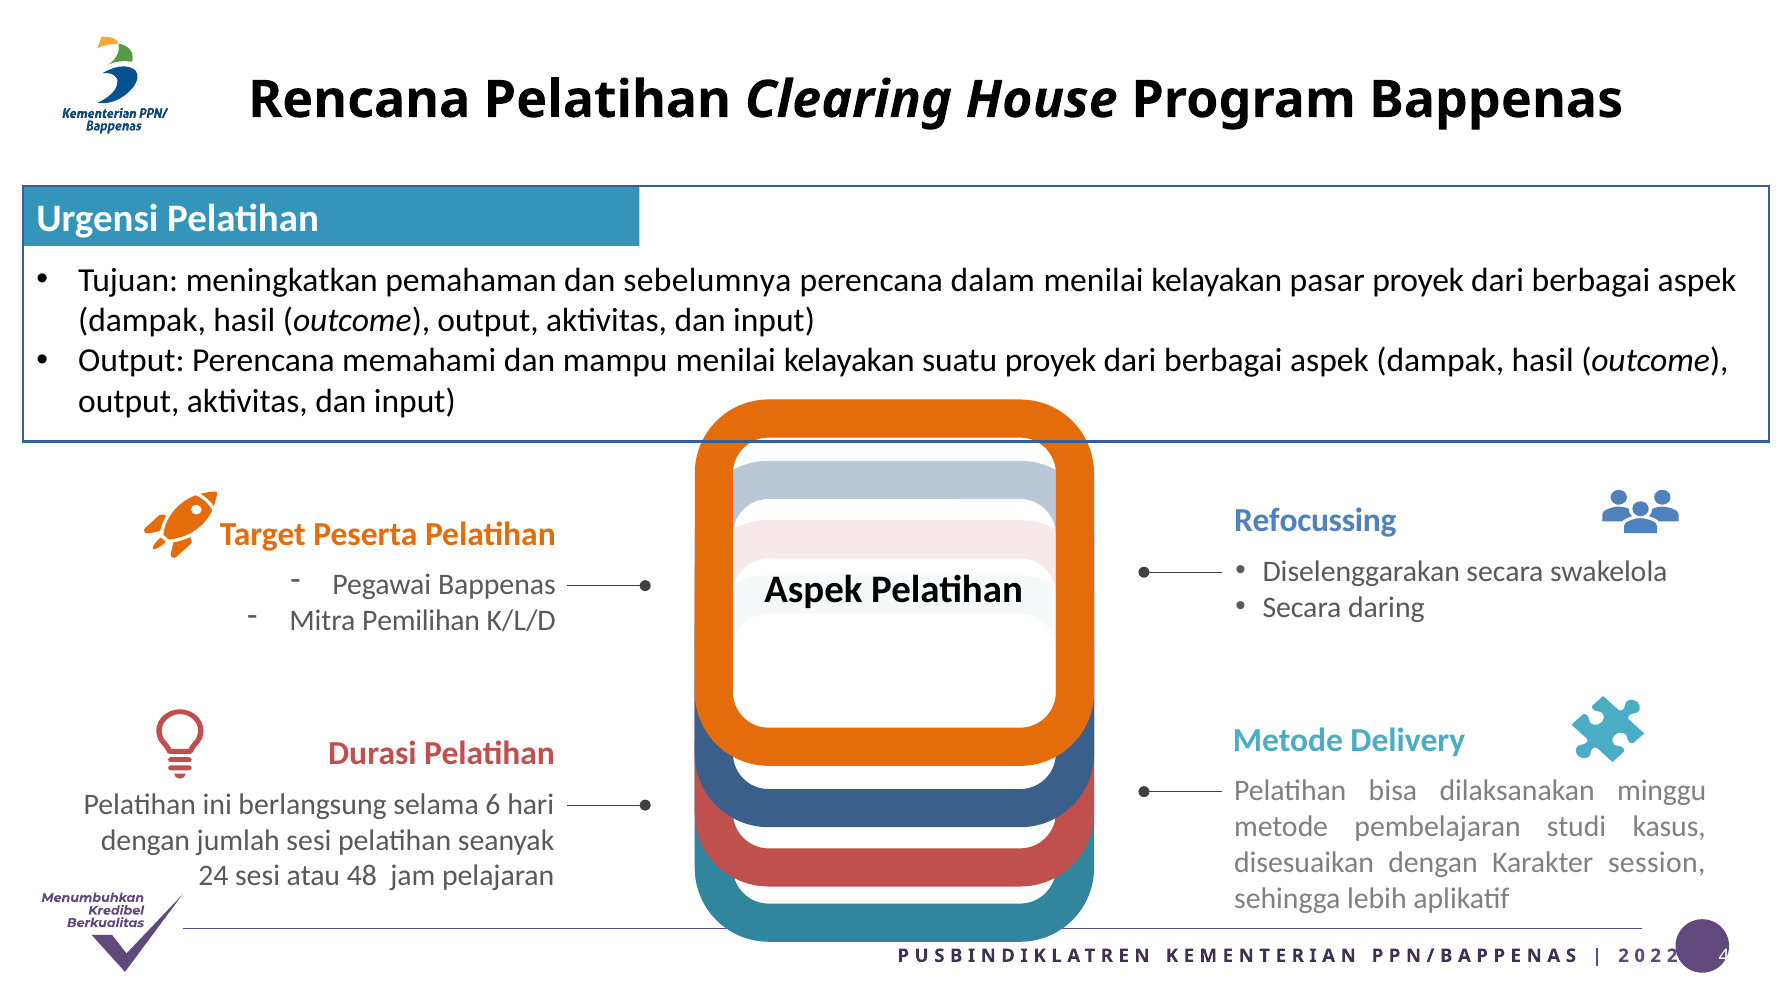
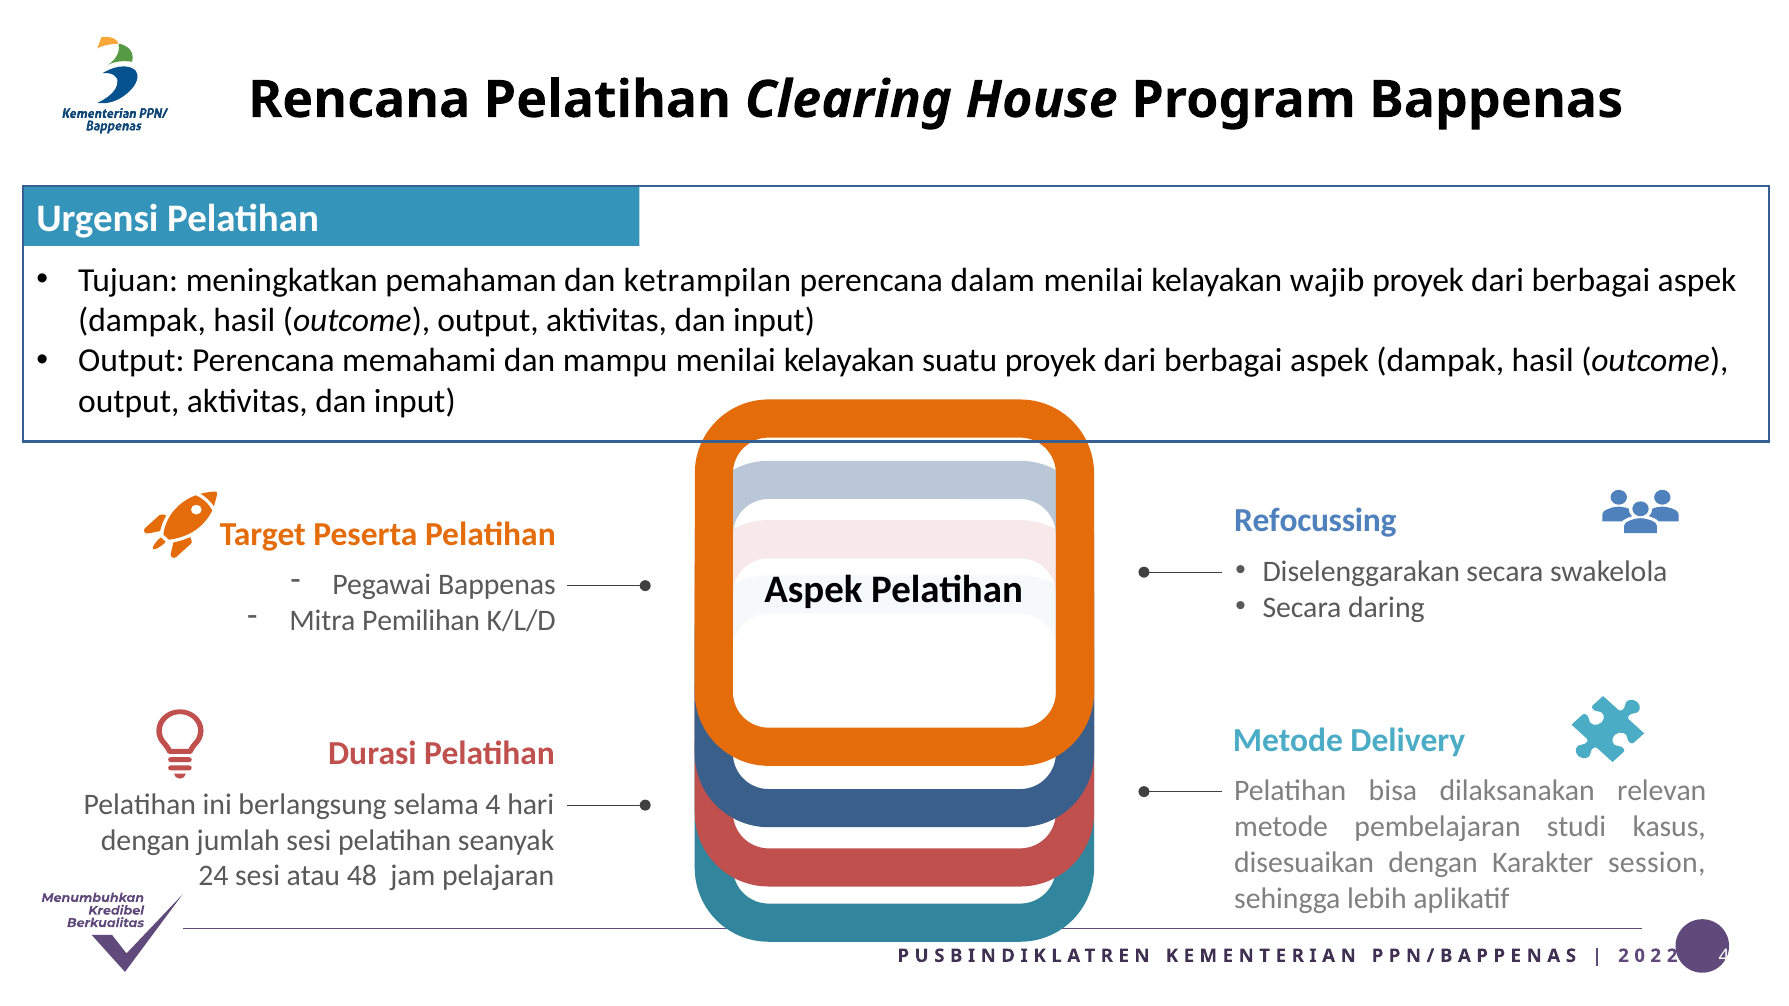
sebelumnya: sebelumnya -> ketrampilan (707, 280)
pasar: pasar -> wajib (1327, 280)
minggu: minggu -> relevan (1662, 791)
6: 6 -> 4 (493, 805)
